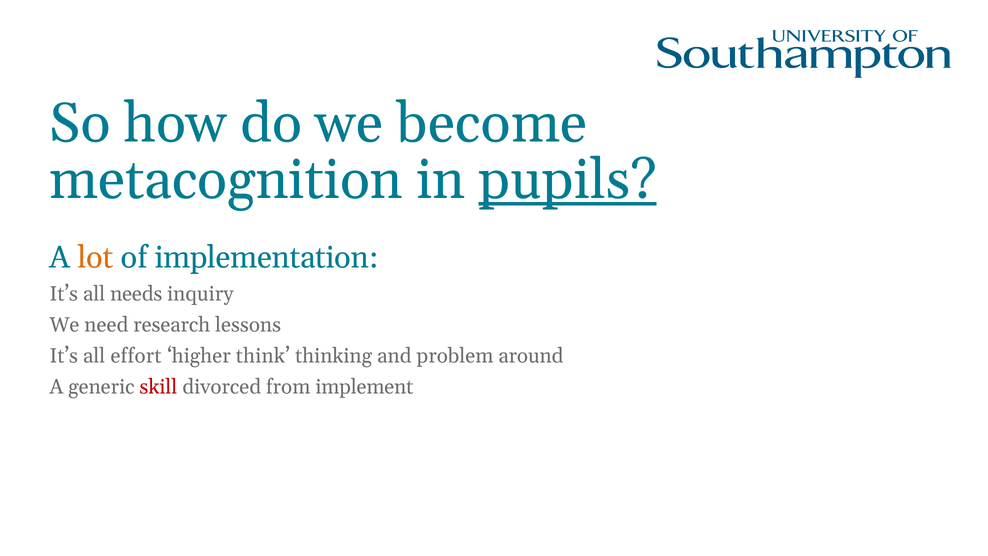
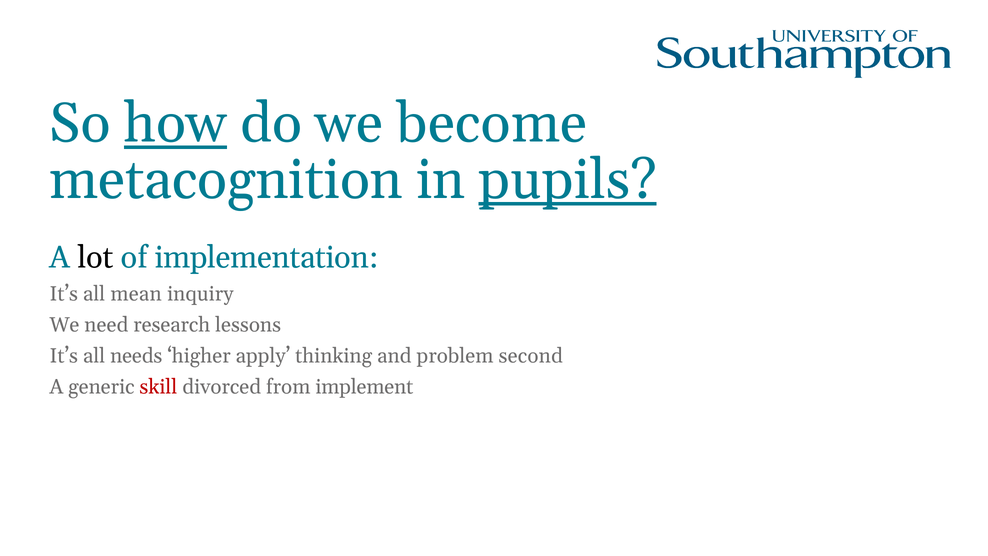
how underline: none -> present (175, 123)
lot colour: orange -> black (96, 258)
needs: needs -> mean (136, 294)
effort: effort -> needs (136, 356)
think: think -> apply (263, 356)
around: around -> second (531, 356)
